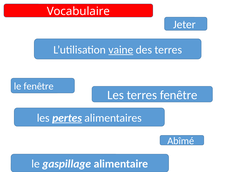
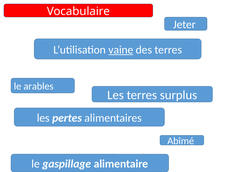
le fenêtre: fenêtre -> arables (39, 86)
terres fenêtre: fenêtre -> surplus (179, 95)
pertes underline: present -> none (67, 118)
